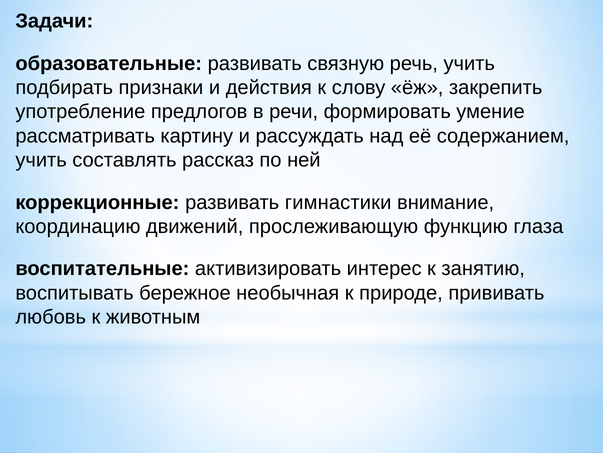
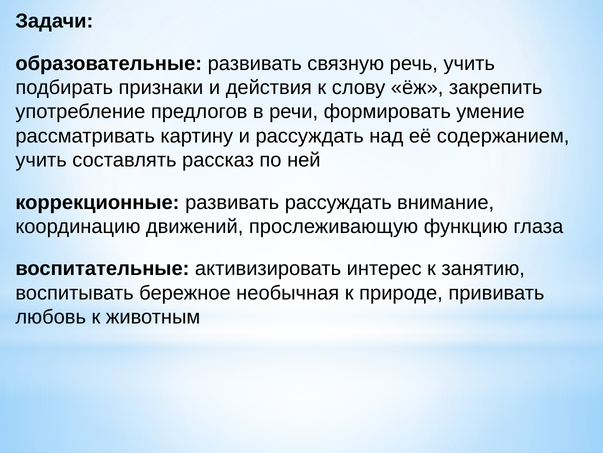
развивать гимнастики: гимнастики -> рассуждать (338, 202)
